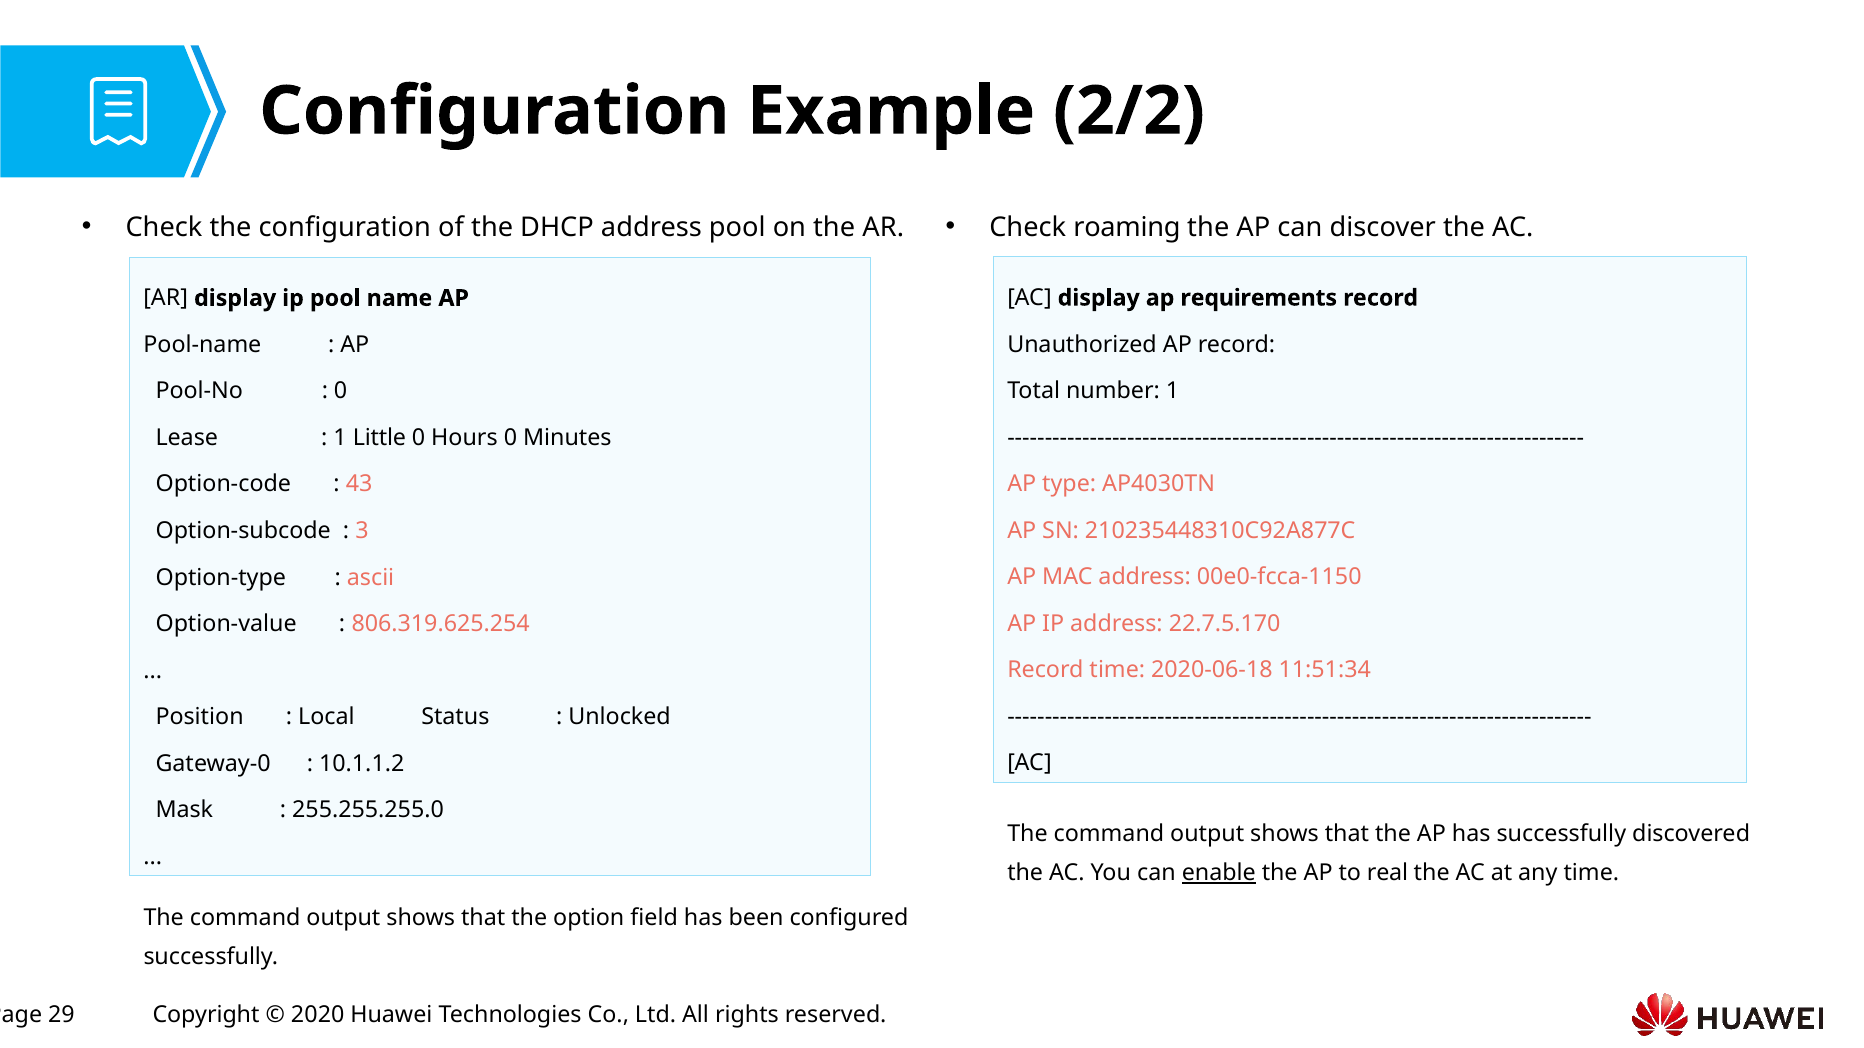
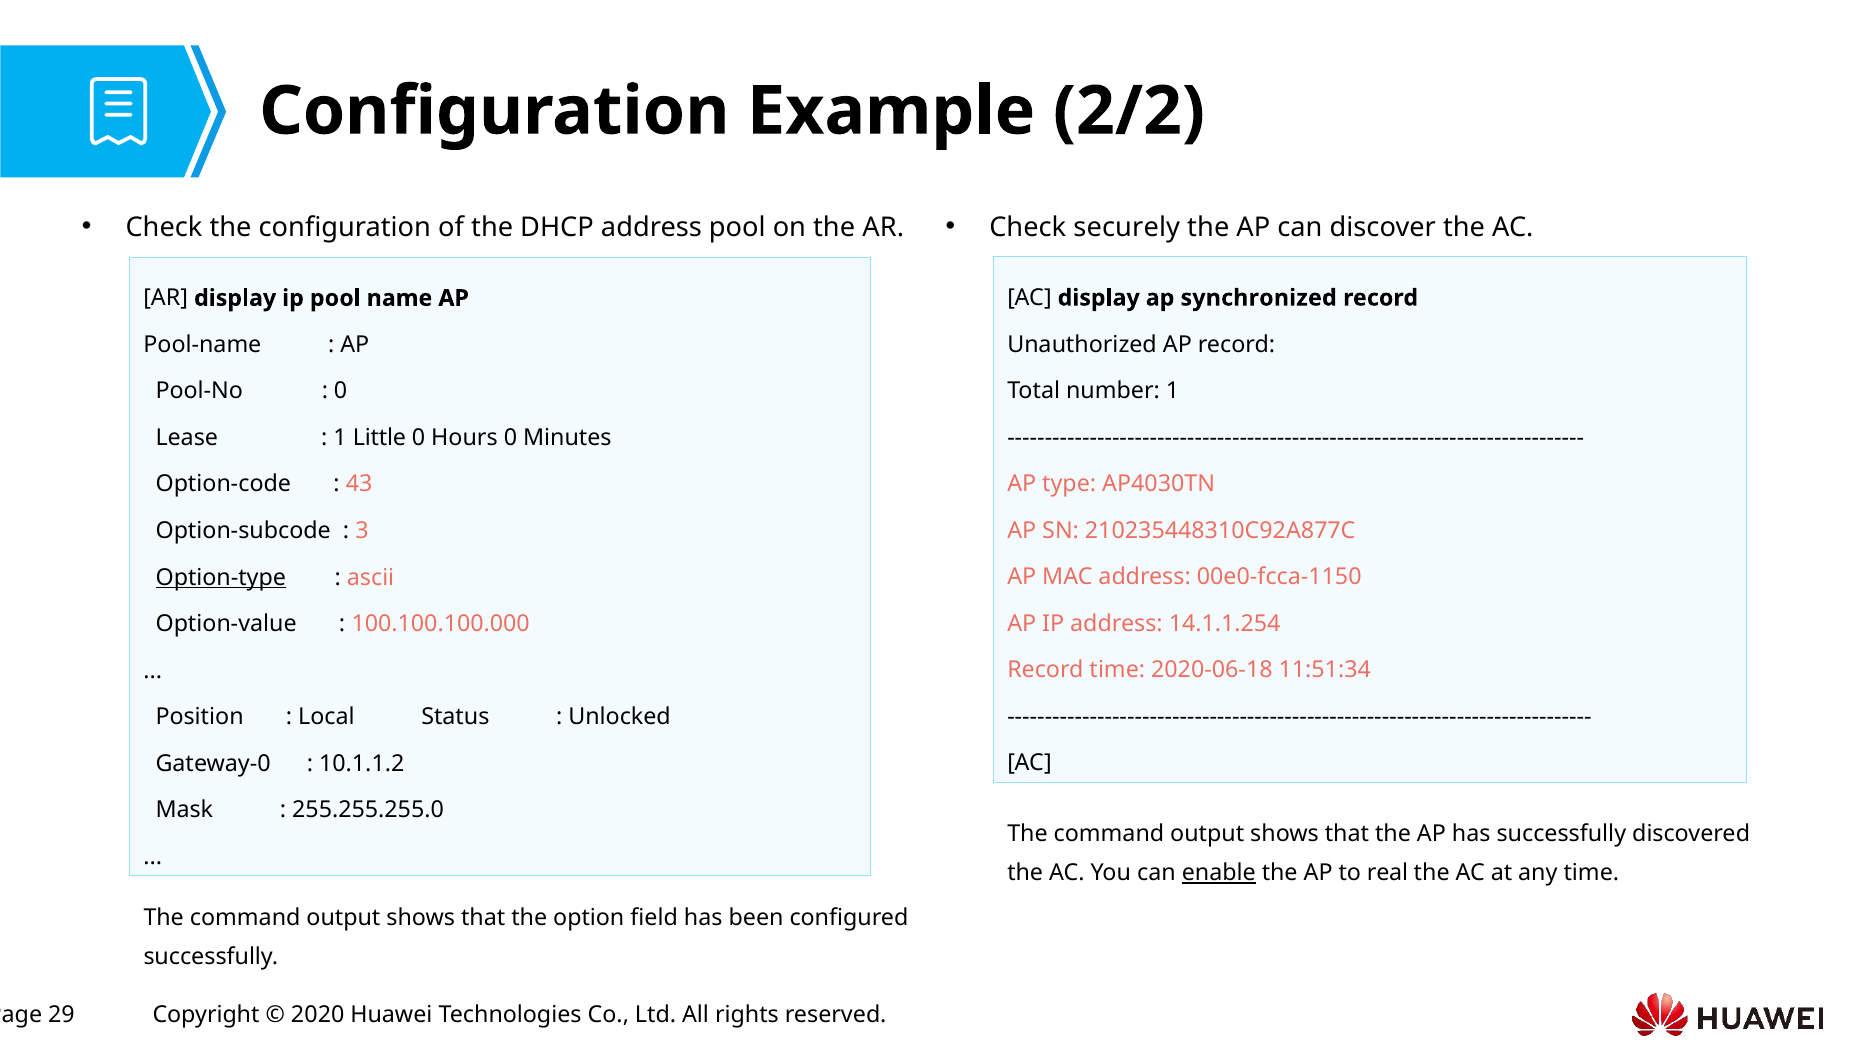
roaming: roaming -> securely (1127, 228)
requirements: requirements -> synchronized (1259, 298)
Option-type underline: none -> present (221, 578)
22.7.5.170: 22.7.5.170 -> 14.1.1.254 (1225, 624)
806.319.625.254: 806.319.625.254 -> 100.100.100.000 (441, 624)
